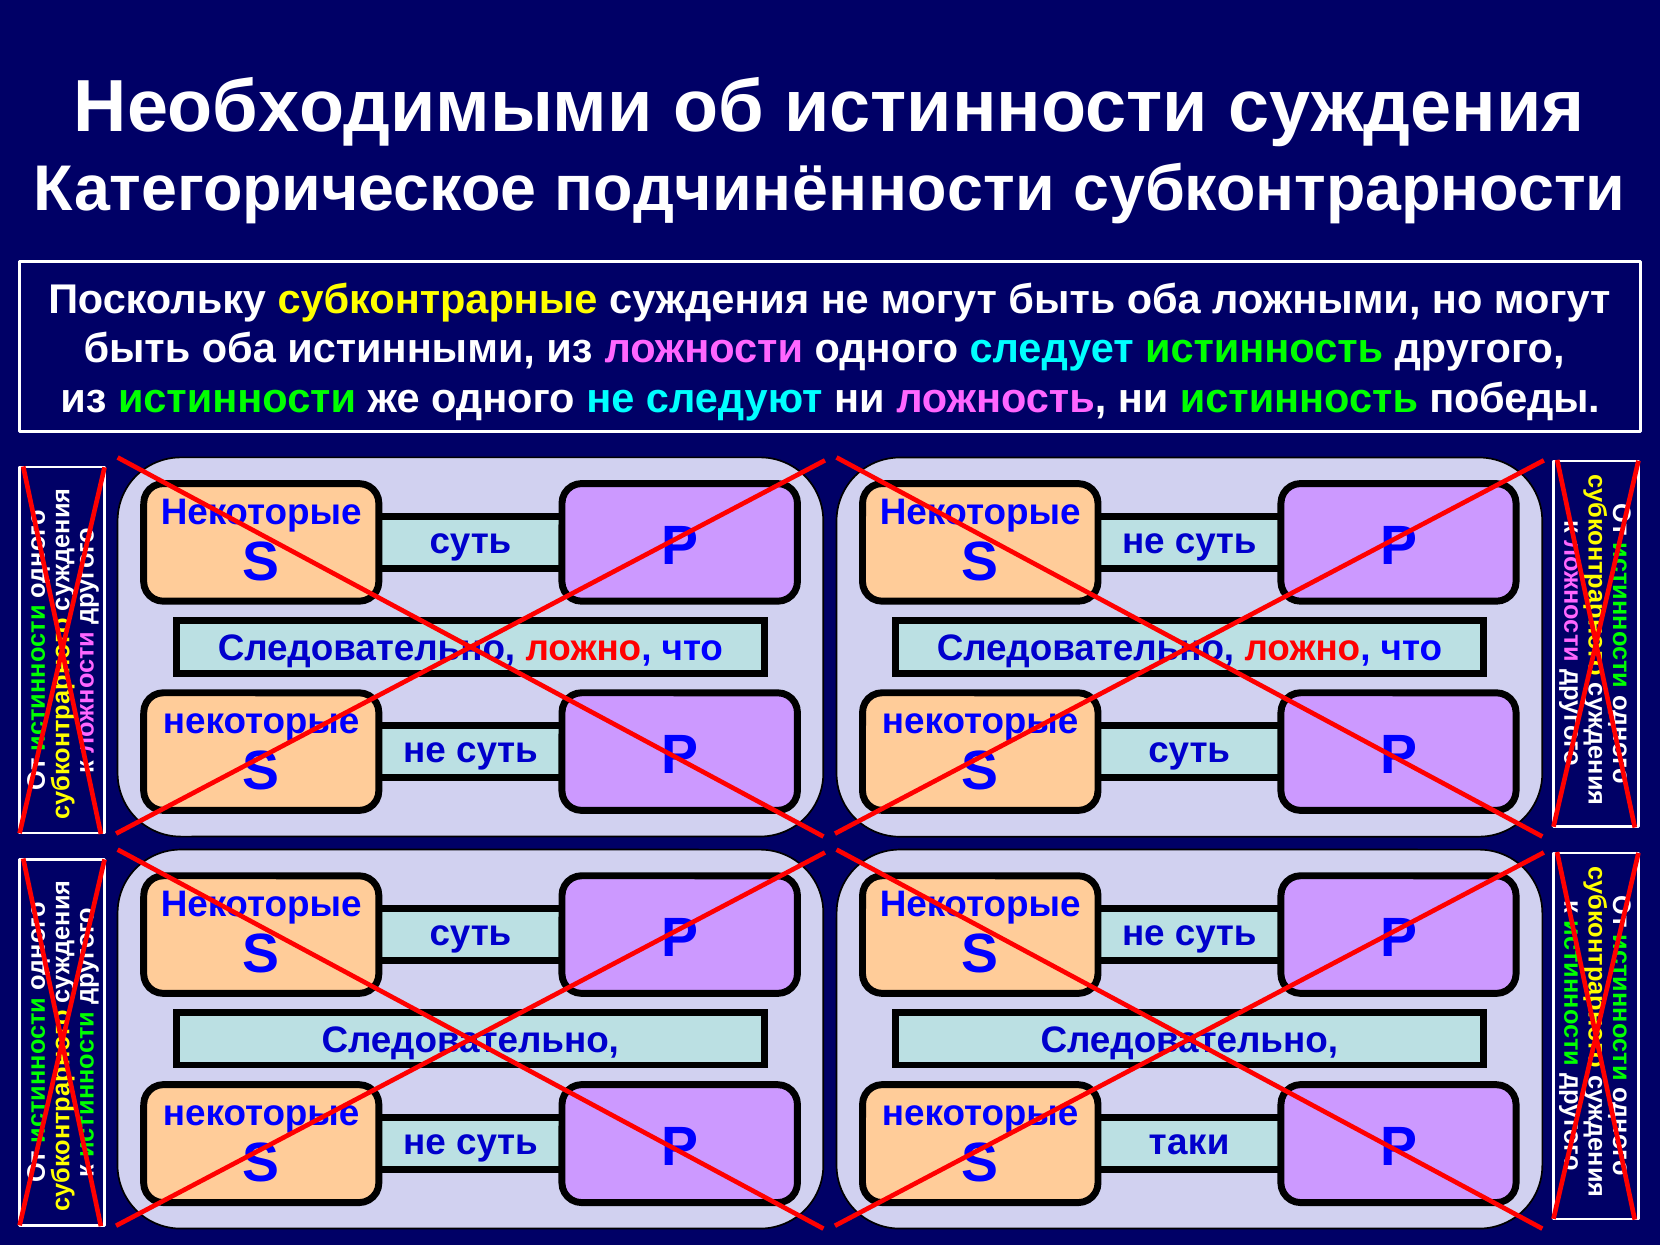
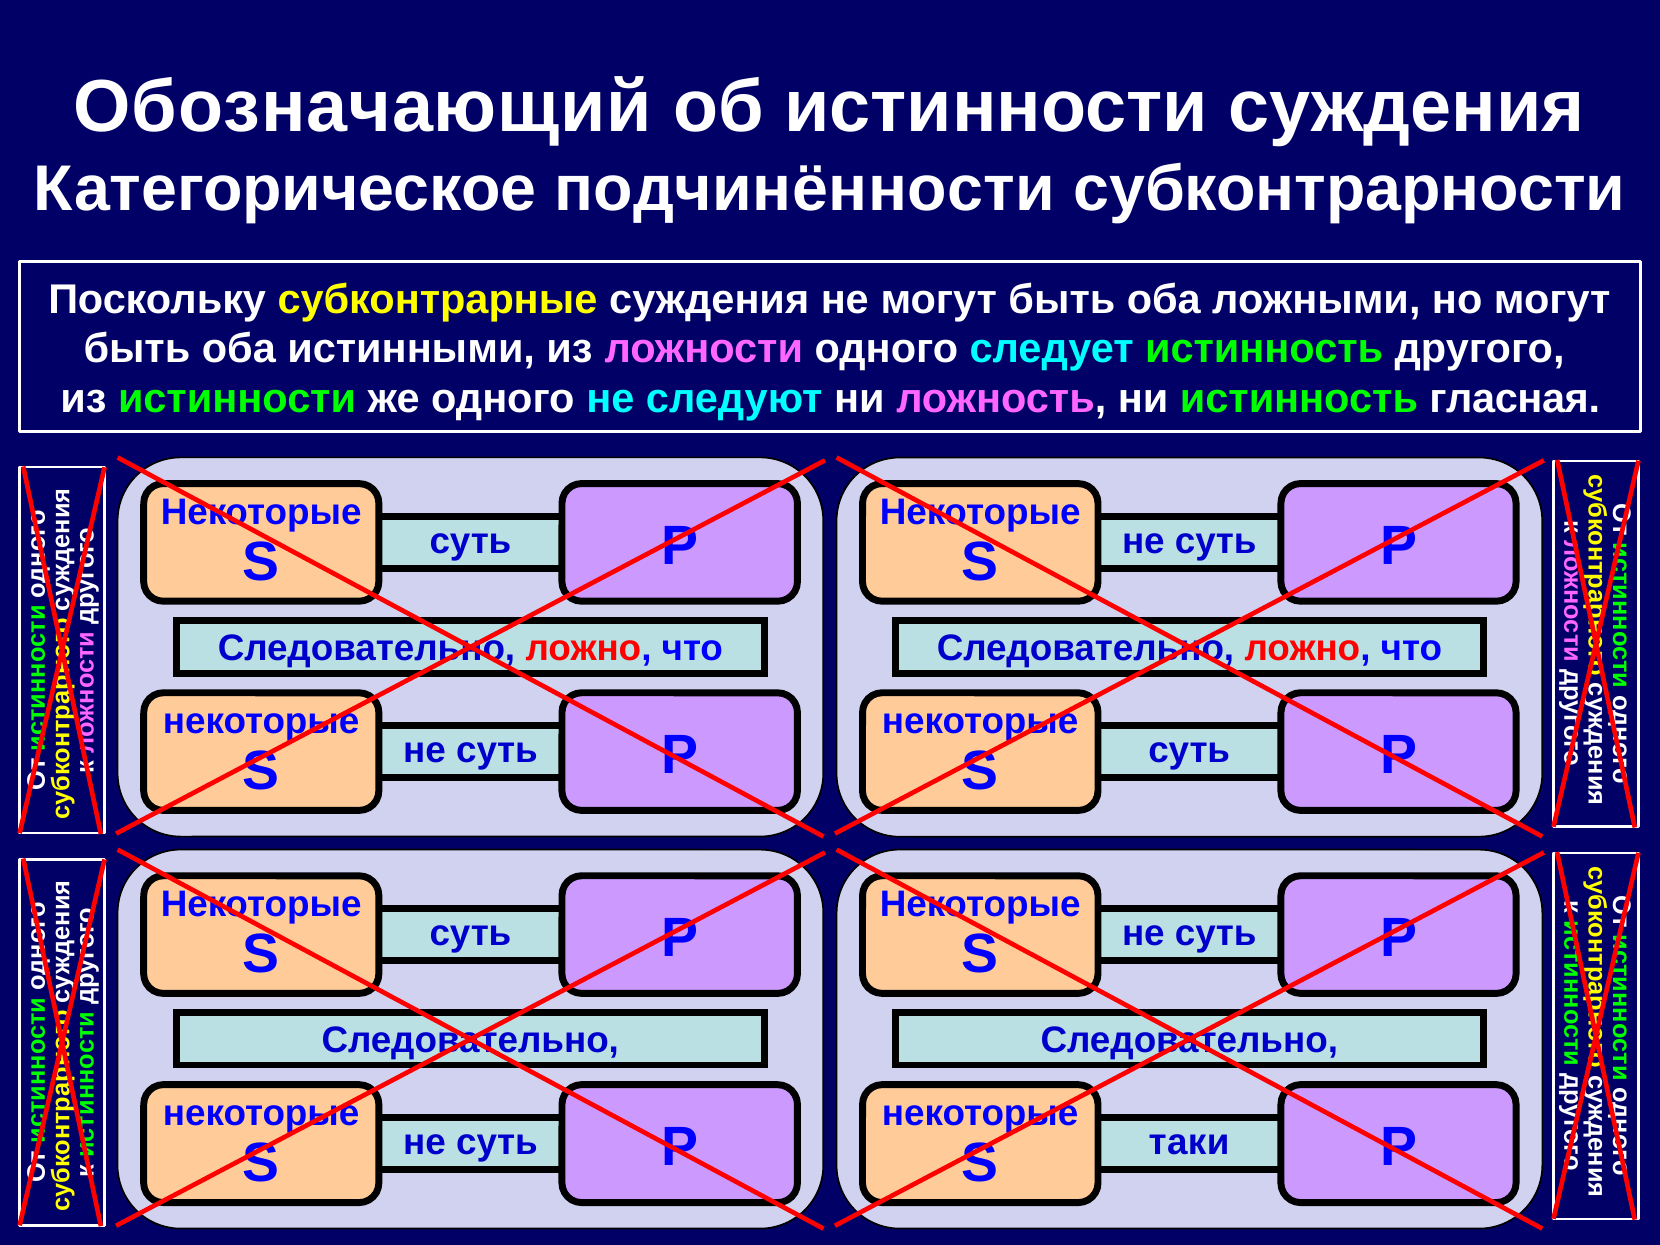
Необходимыми: Необходимыми -> Обозначающий (363, 107)
победы: победы -> гласная (1515, 399)
